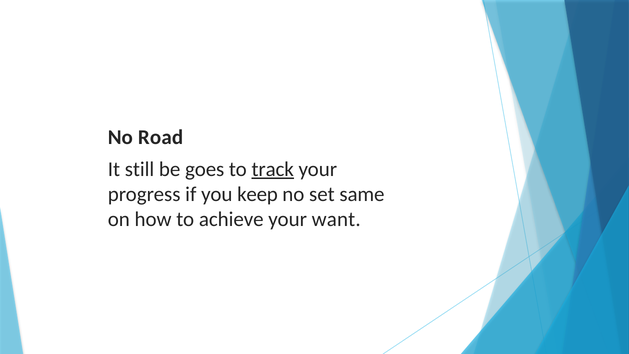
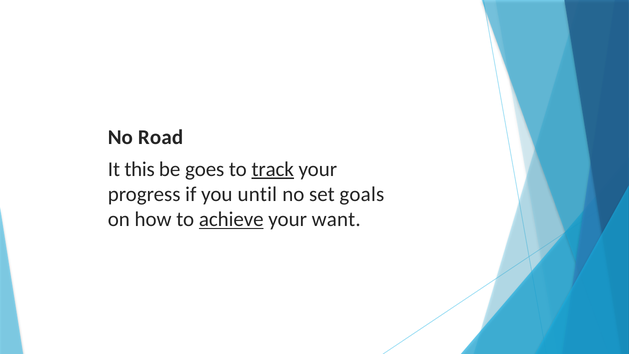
still: still -> this (140, 169)
keep: keep -> until (257, 194)
same: same -> goals (362, 194)
achieve underline: none -> present (231, 219)
